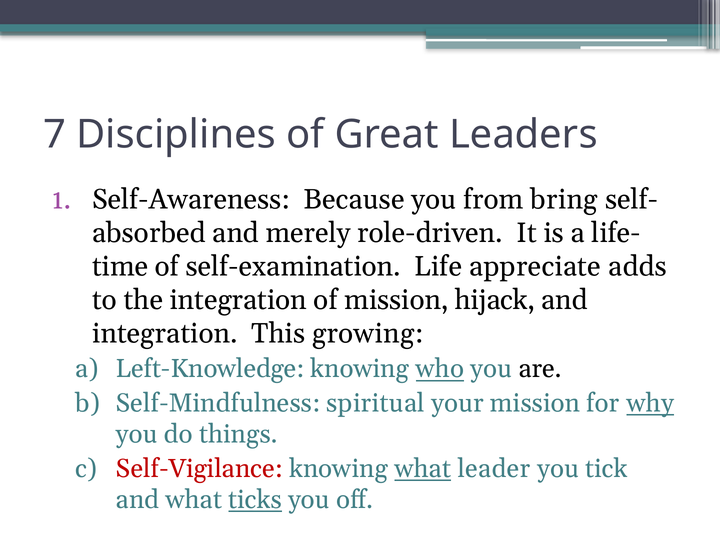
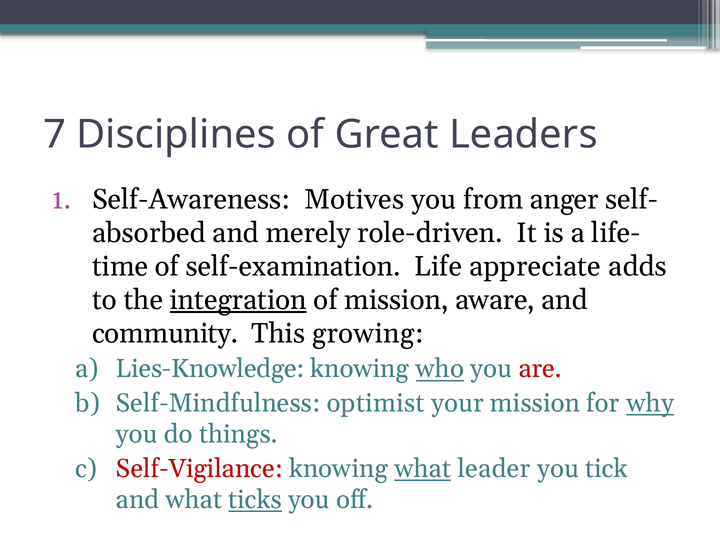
Because: Because -> Motives (354, 199)
bring: bring -> anger (564, 199)
integration underline: none -> present (238, 300)
hijack: hijack -> aware (495, 300)
integration: integration -> community (165, 333)
Left-Knowledge: Left-Knowledge -> Lies-Knowledge (210, 369)
are colour: black -> red (540, 369)
spiritual: spiritual -> optimist (376, 403)
